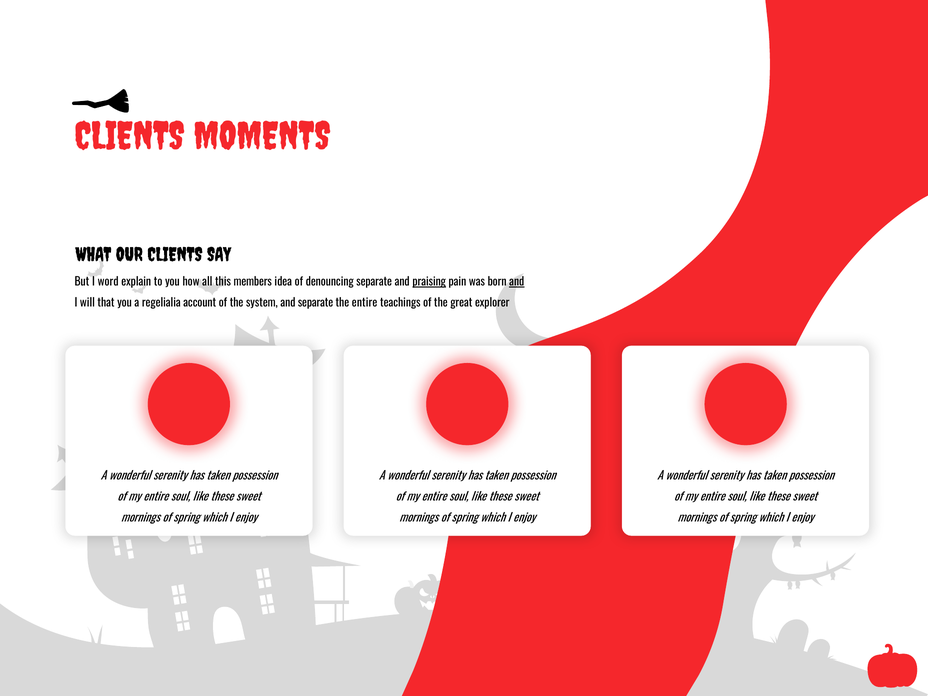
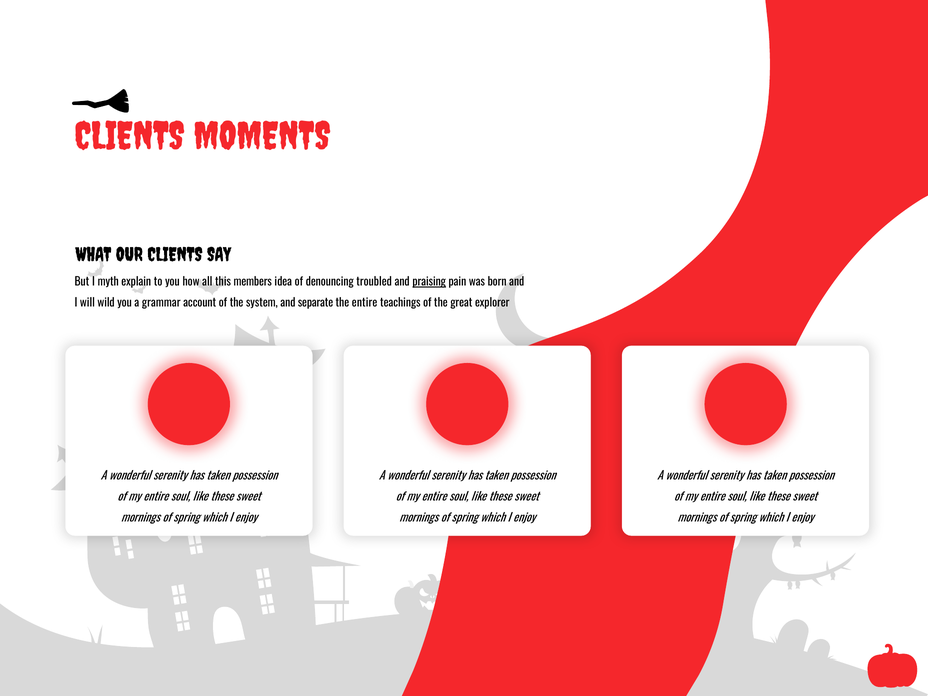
word: word -> myth (108, 282)
denouncing separate: separate -> troubled (374, 282)
and underline: present -> none (517, 282)
that: that -> wild (106, 303)
regelialia: regelialia -> grammar (161, 303)
